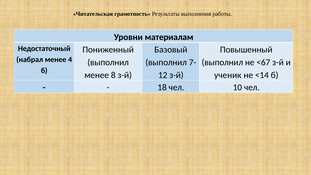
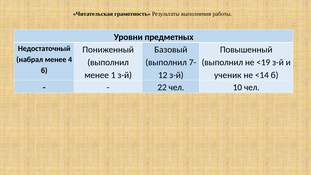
материалам: материалам -> предметных (169, 37)
<67: <67 -> <19 (263, 62)
8: 8 -> 1 (113, 75)
18: 18 -> 22 (162, 87)
